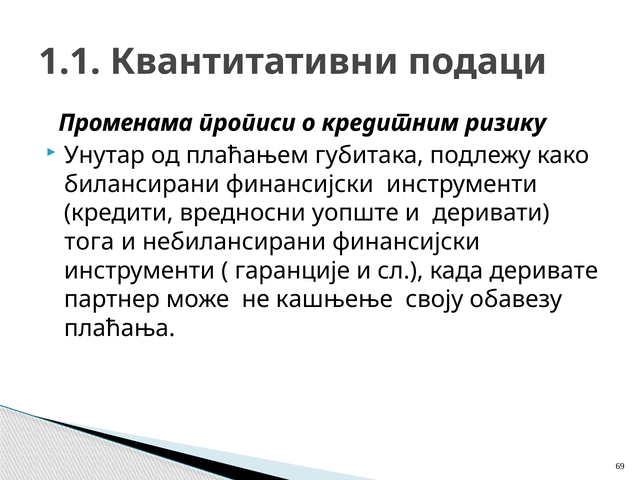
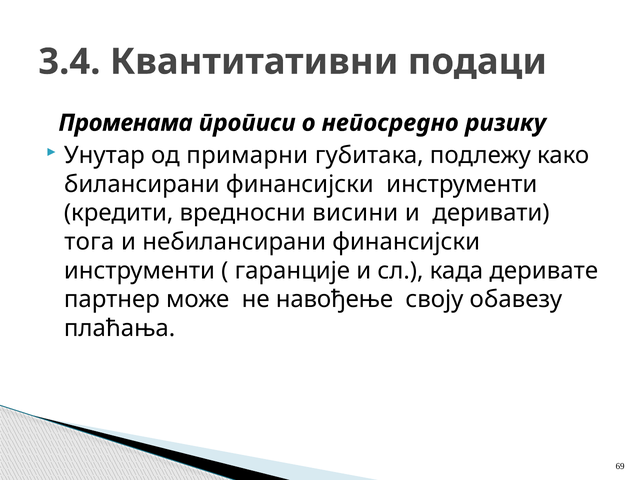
1.1: 1.1 -> 3.4 (69, 62)
кредитним: кредитним -> непосредно (390, 123)
плаћањем: плаћањем -> примарни (247, 155)
уопште: уопште -> висини (355, 213)
кашњење: кашњење -> навођење (335, 299)
